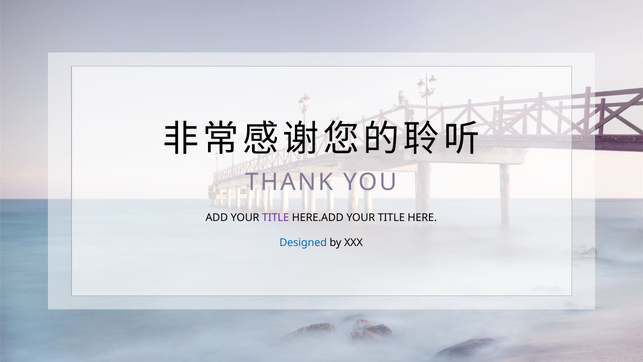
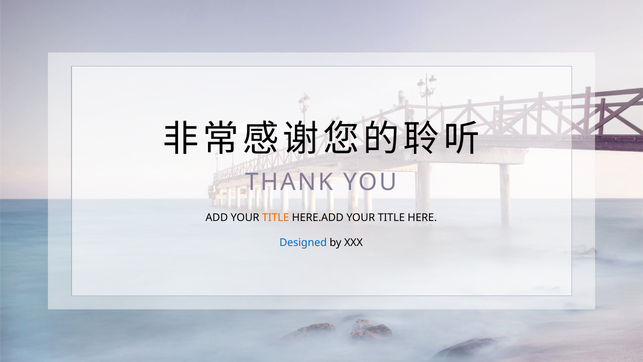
TITLE colour: purple -> orange (276, 218)
